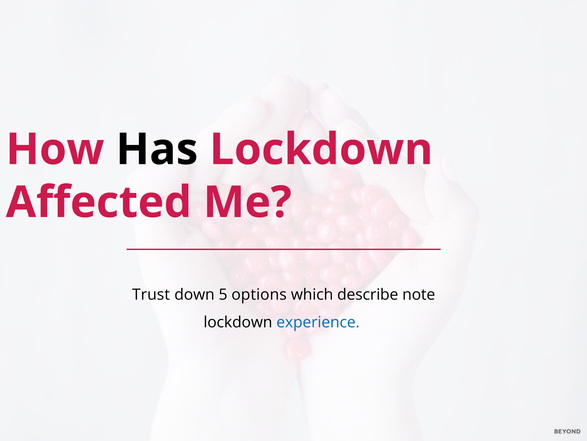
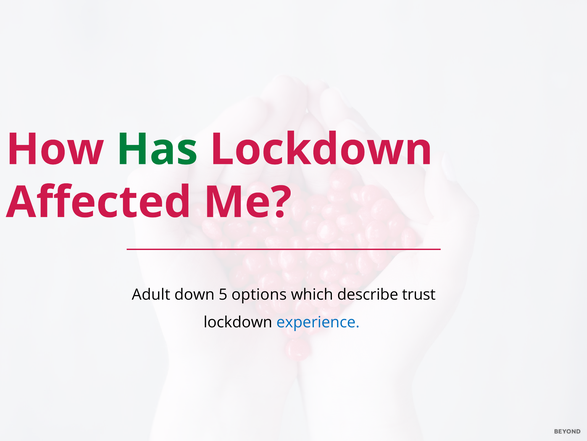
Has colour: black -> green (157, 149)
Trust: Trust -> Adult (151, 294)
note: note -> trust (419, 294)
